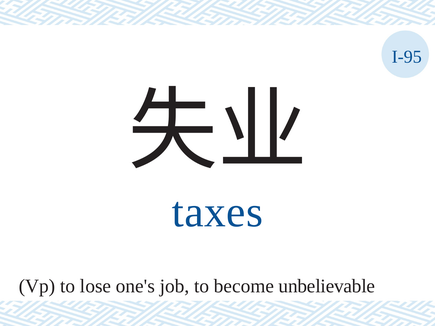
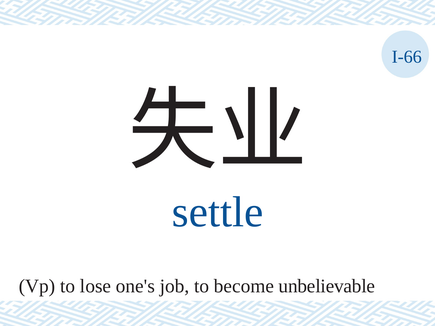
I-95: I-95 -> I-66 (407, 57)
taxes: taxes -> settle (218, 212)
